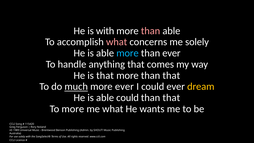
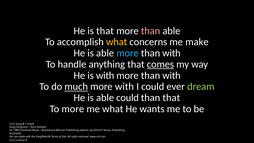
is with: with -> that (105, 31)
what colour: pink -> yellow (117, 42)
me solely: solely -> make (197, 42)
ever: ever -> with (171, 53)
comes underline: none -> present (160, 64)
is that: that -> with (105, 75)
that: that -> with (171, 75)
more ever: ever -> with (124, 87)
dream colour: yellow -> light green (201, 87)
